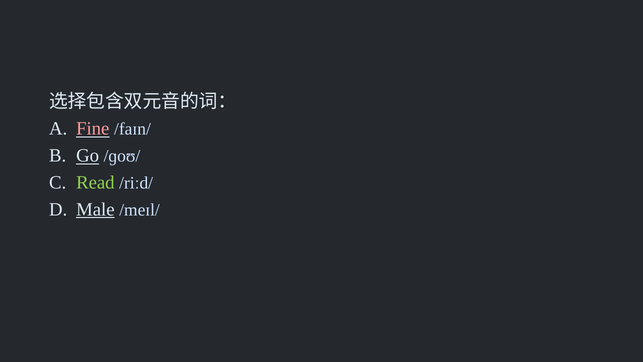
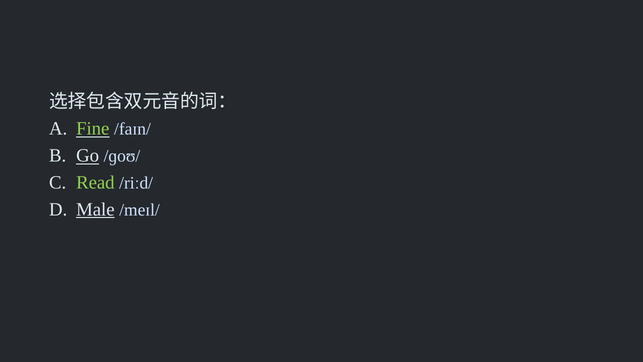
Fine colour: pink -> light green (93, 128)
